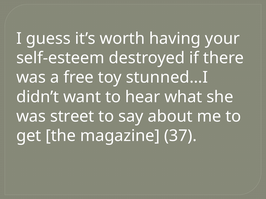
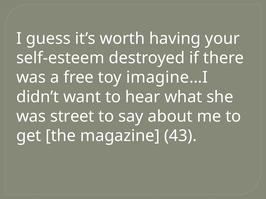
stunned…I: stunned…I -> imagine…I (167, 78)
37: 37 -> 43 (180, 136)
